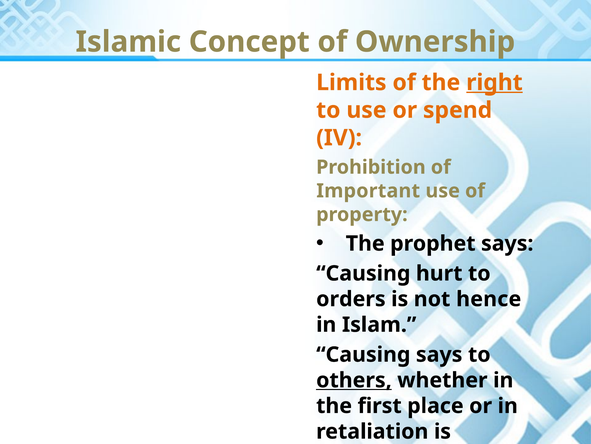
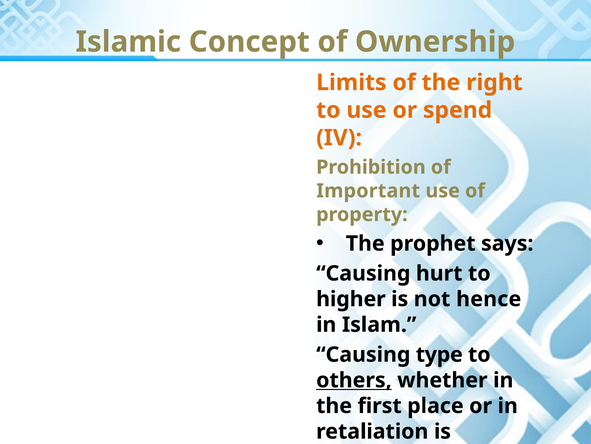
right underline: present -> none (494, 82)
orders: orders -> higher (351, 299)
Causing says: says -> type (439, 354)
